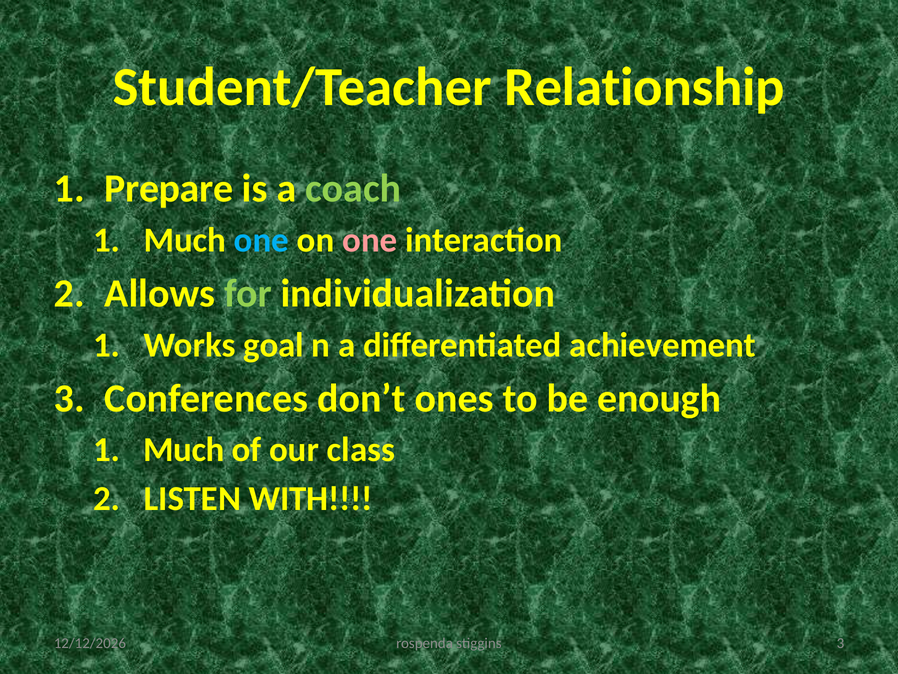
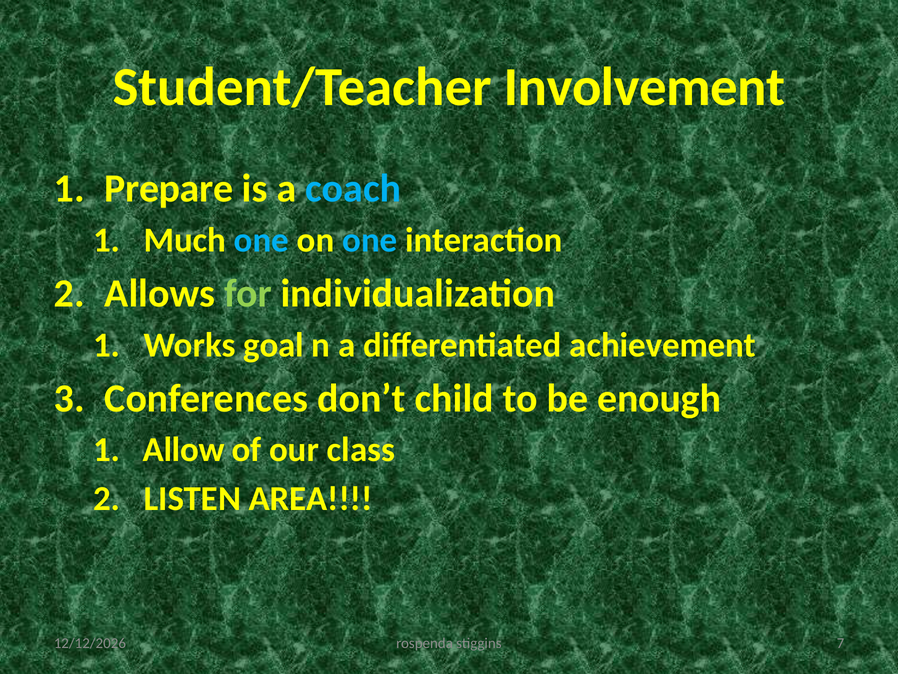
Relationship: Relationship -> Involvement (645, 87)
coach colour: light green -> light blue (353, 188)
one colour: pink -> light blue (370, 240)
ones: ones -> child (454, 398)
Much: Much -> Allow (184, 450)
WITH: WITH -> AREA (311, 499)
stiggins 3: 3 -> 7 (840, 643)
